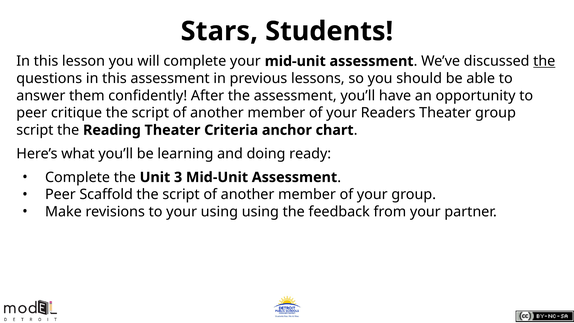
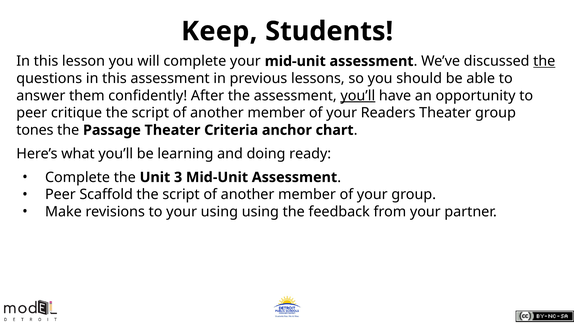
Stars: Stars -> Keep (219, 31)
you’ll underline: none -> present (358, 96)
script: script -> tones (35, 130)
Reading: Reading -> Passage (112, 130)
